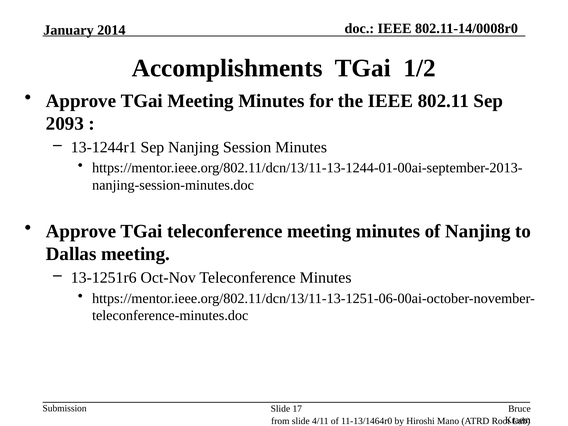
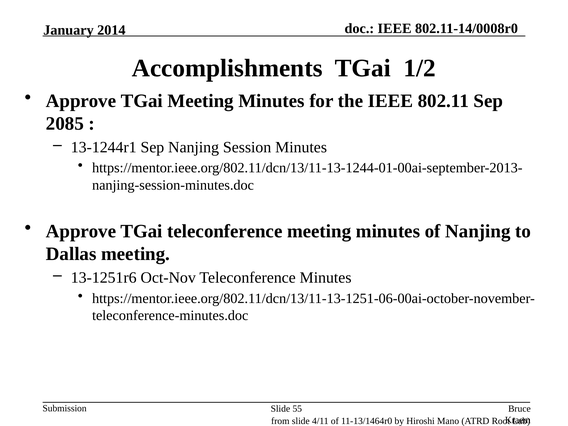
2093: 2093 -> 2085 (65, 123)
17: 17 -> 55 (297, 409)
